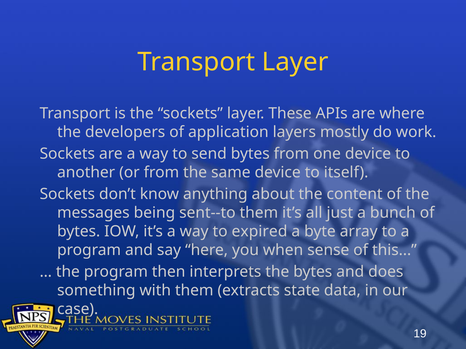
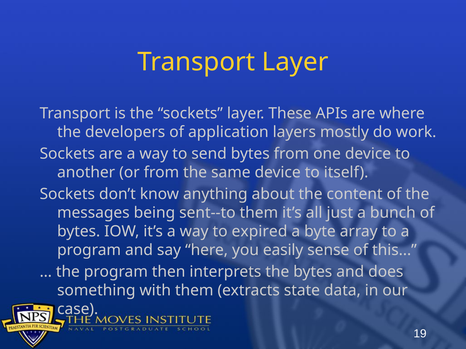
when: when -> easily (283, 250)
